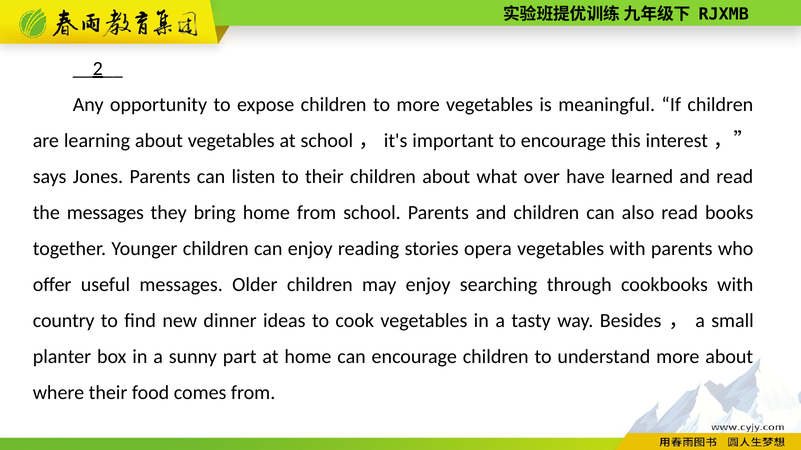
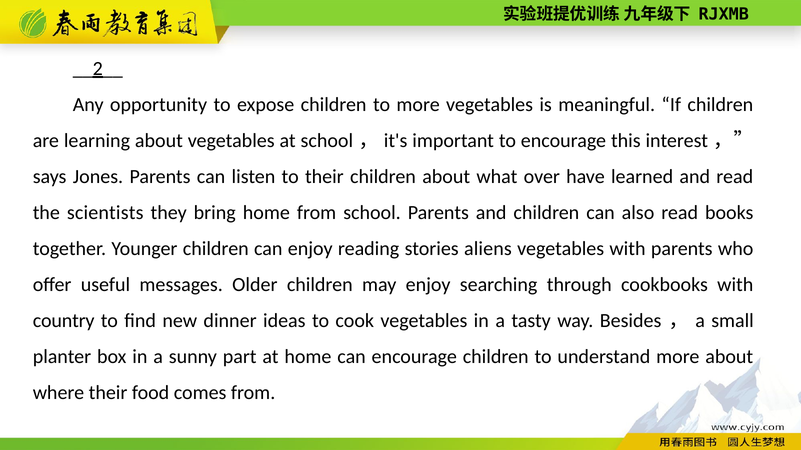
the messages: messages -> scientists (105, 213)
opera: opera -> aliens (488, 249)
